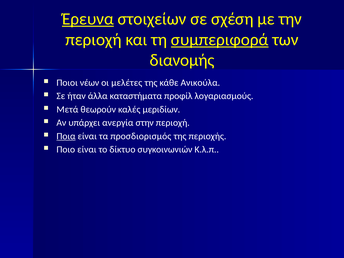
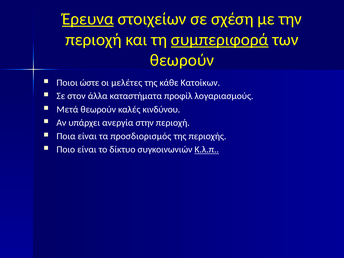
διανομής: διανομής -> θεωρούν (182, 60)
νέων: νέων -> ώστε (90, 83)
Ανικούλα: Ανικούλα -> Κατοίκων (200, 83)
ήταν: ήταν -> στον (77, 96)
μεριδίων: μεριδίων -> κινδύνου (161, 109)
Ποια underline: present -> none (66, 136)
Κ.λ.π underline: none -> present (207, 150)
